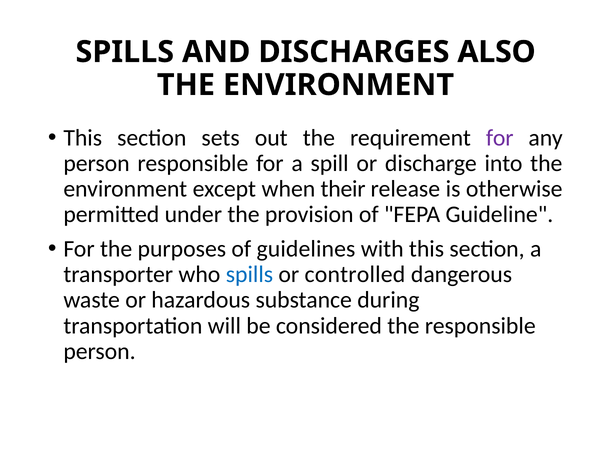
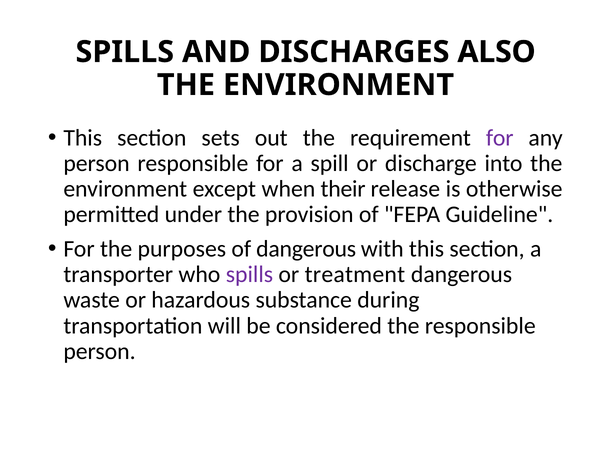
of guidelines: guidelines -> dangerous (306, 249)
spills colour: blue -> purple (249, 275)
controlled: controlled -> treatment (355, 275)
